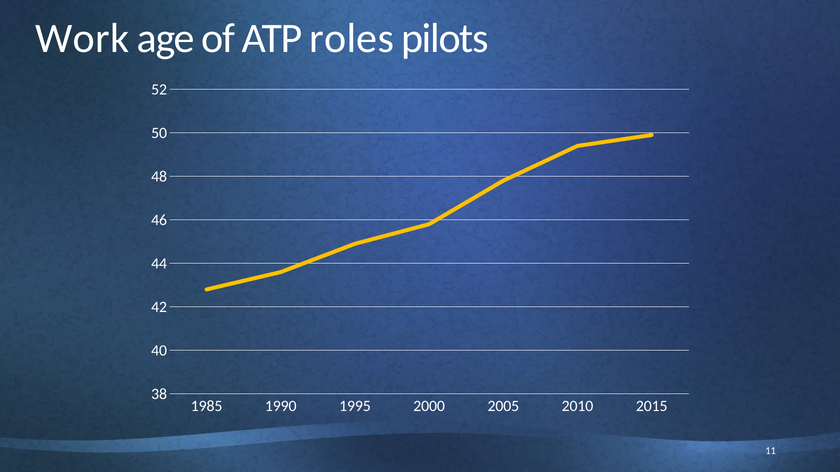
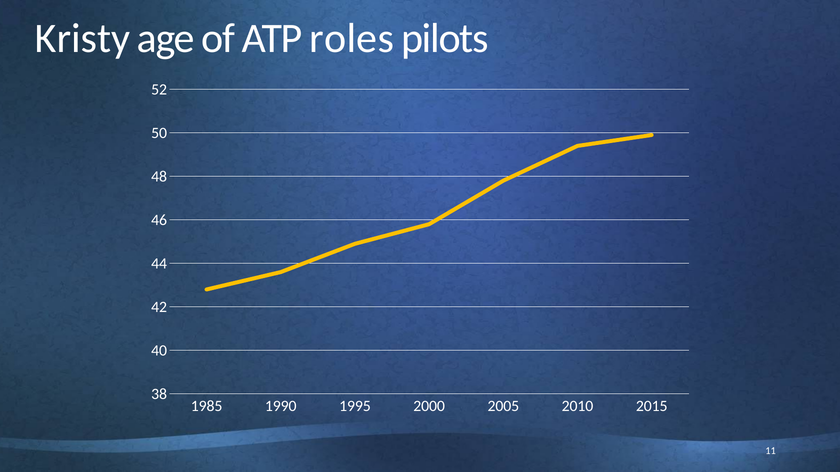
Work: Work -> Kristy (82, 38)
